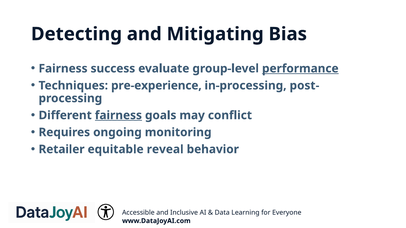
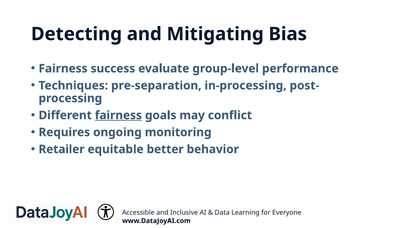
performance underline: present -> none (300, 69)
pre-experience: pre-experience -> pre-separation (156, 86)
reveal: reveal -> better (165, 150)
